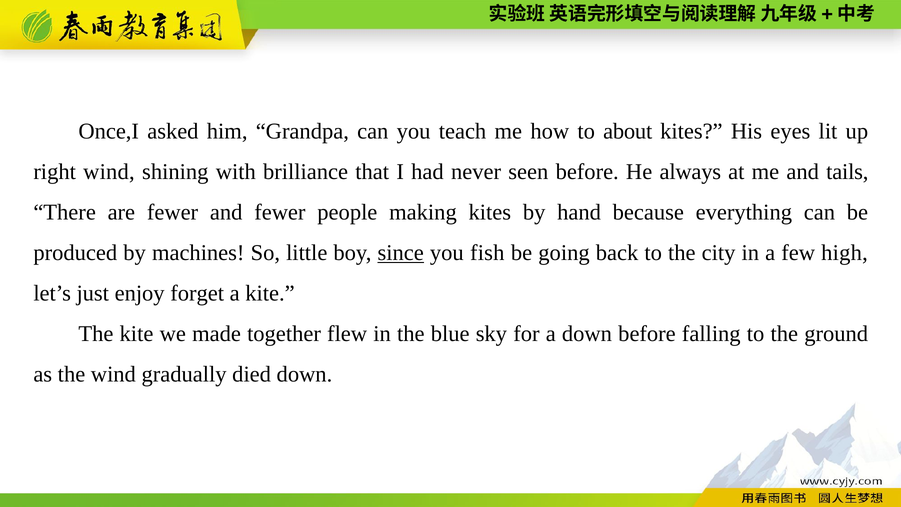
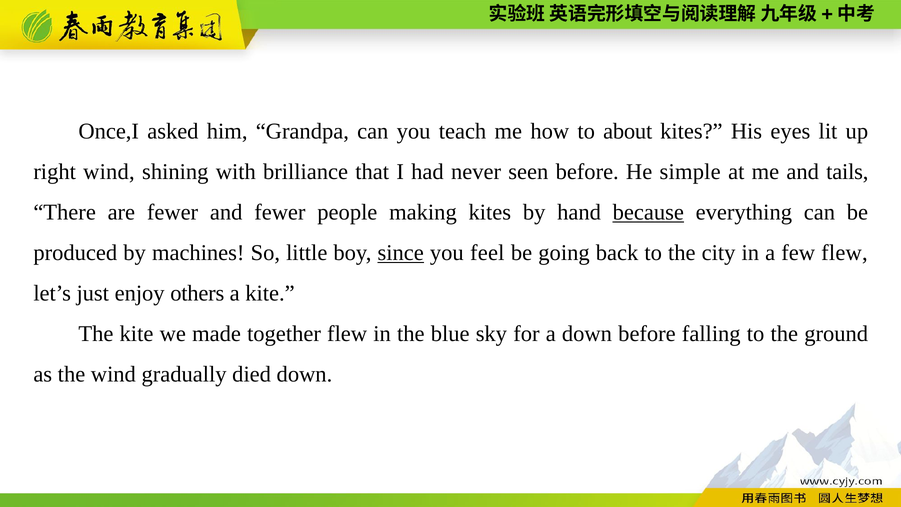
always: always -> simple (690, 172)
because underline: none -> present (648, 212)
fish: fish -> feel (487, 253)
few high: high -> flew (844, 253)
forget: forget -> others (197, 293)
